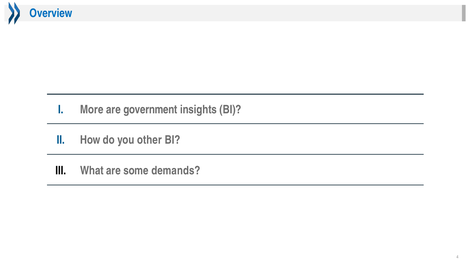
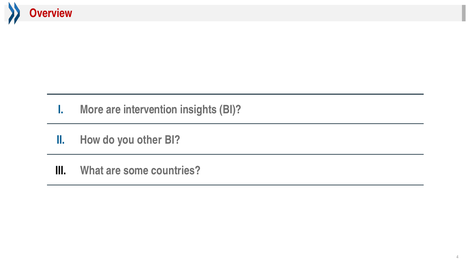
Overview colour: blue -> red (51, 13)
government: government -> intervention (150, 110)
demands: demands -> countries (176, 171)
